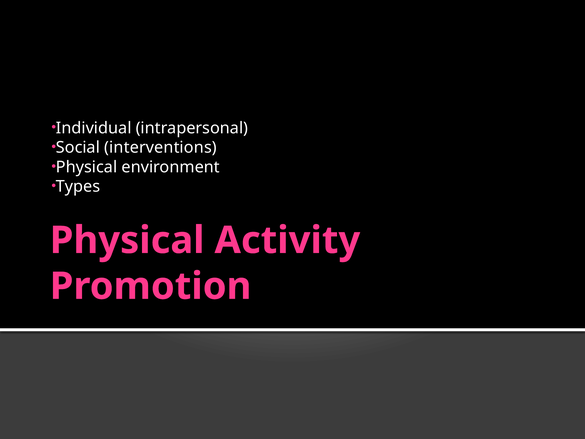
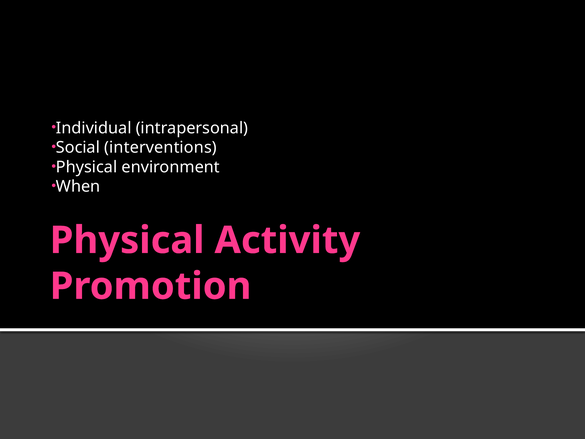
Types: Types -> When (78, 186)
